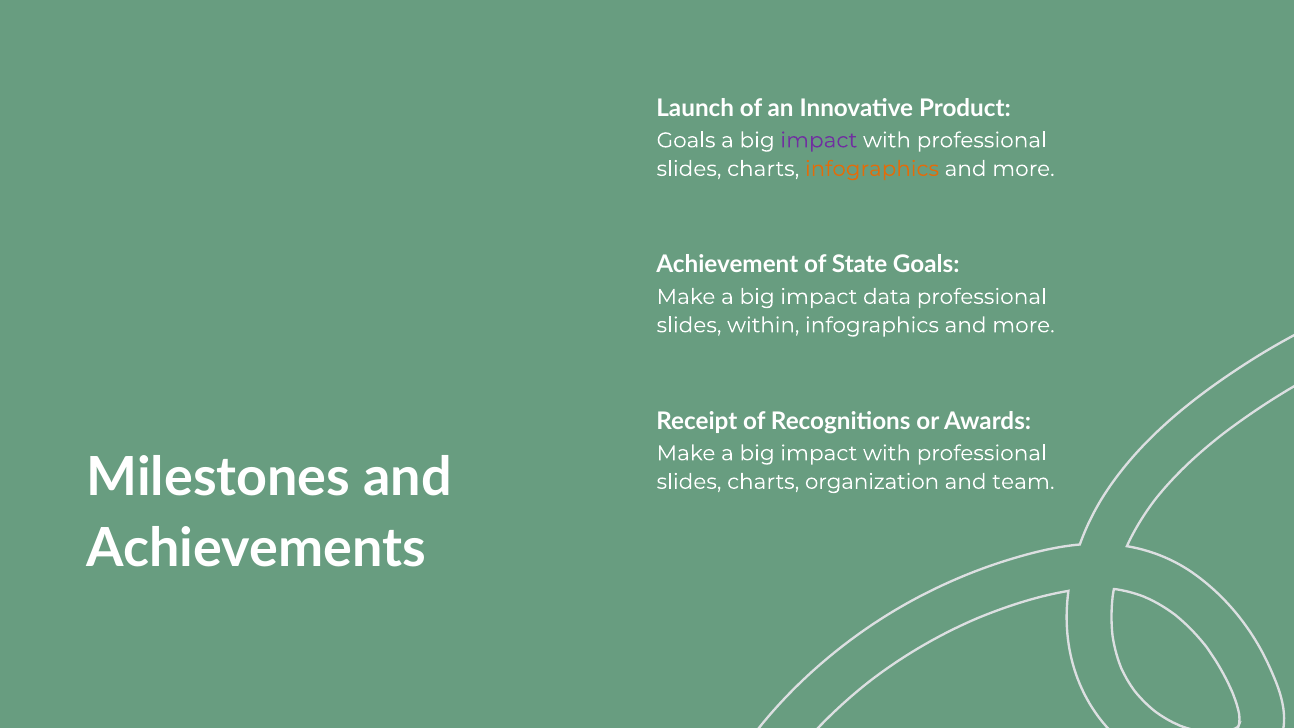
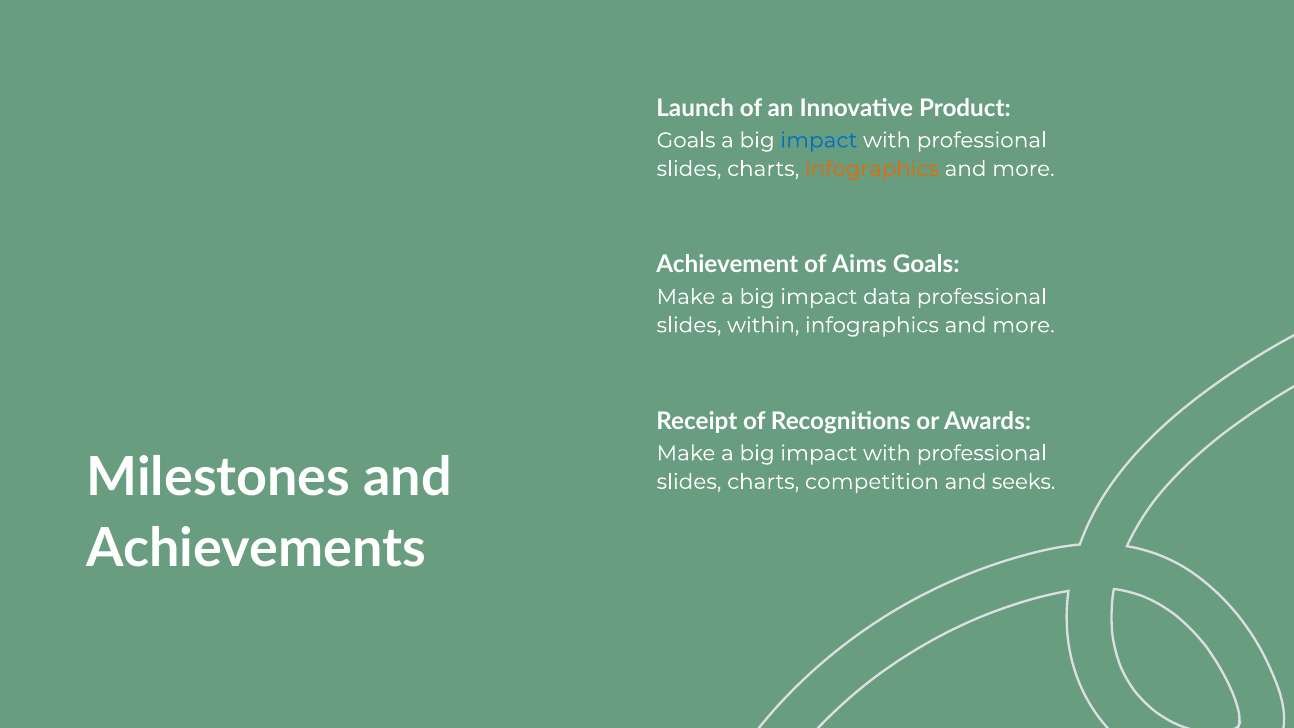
impact colour: purple -> blue (819, 140)
State: State -> Aims (859, 265)
organization: organization -> competition (872, 482)
team: team -> seeks (1024, 482)
